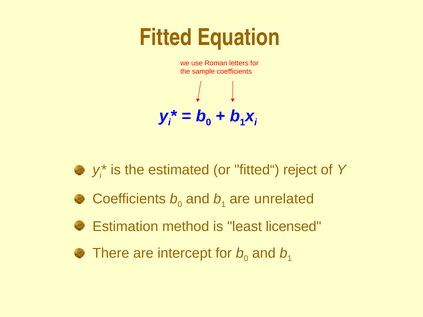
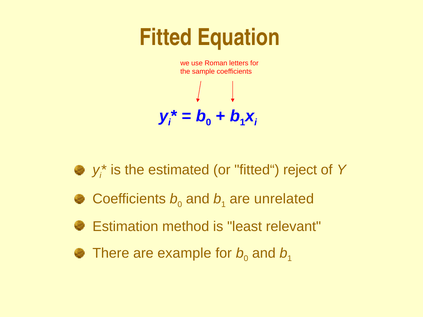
licensed: licensed -> relevant (293, 227)
intercept: intercept -> example (184, 253)
